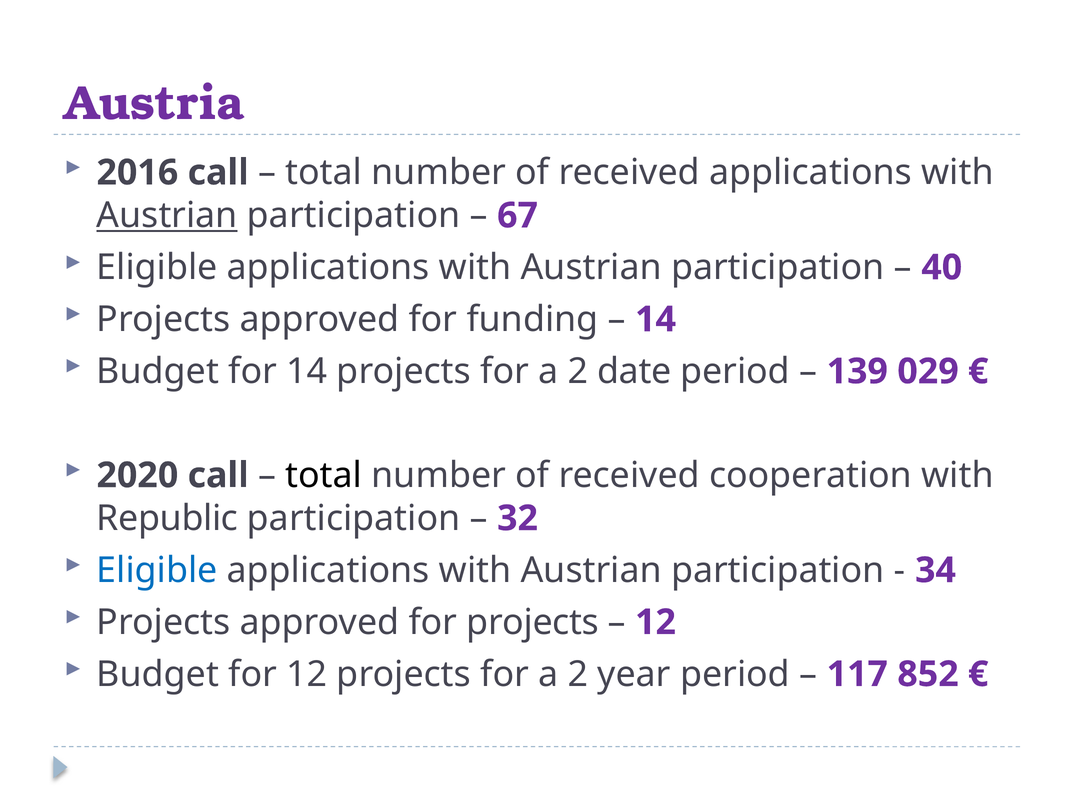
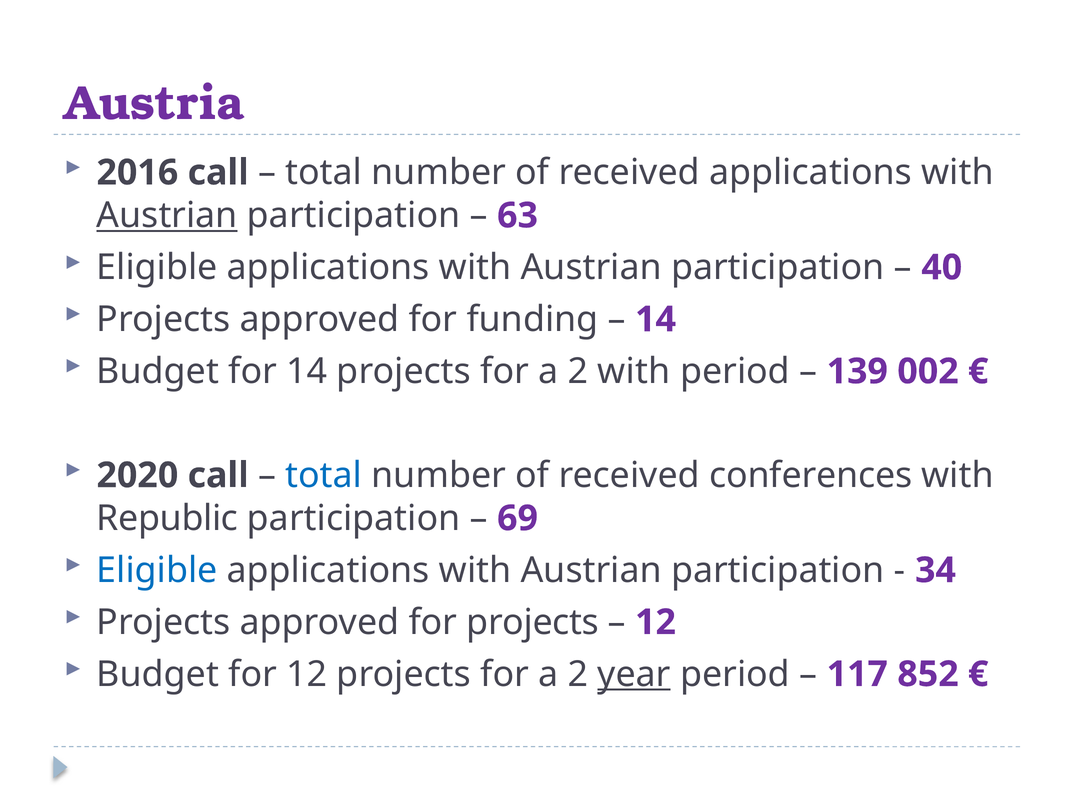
67: 67 -> 63 (518, 215)
2 date: date -> with (634, 371)
029: 029 -> 002 (928, 371)
total colour: black -> blue (324, 475)
cooperation: cooperation -> conferences (811, 475)
32: 32 -> 69 (518, 518)
year underline: none -> present (634, 674)
